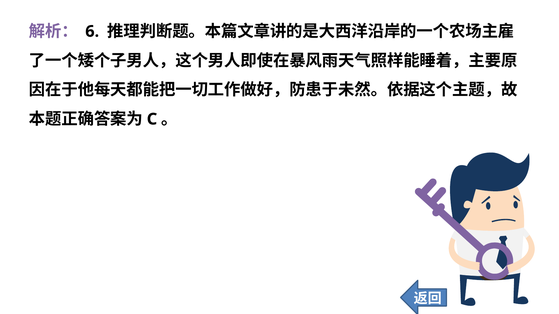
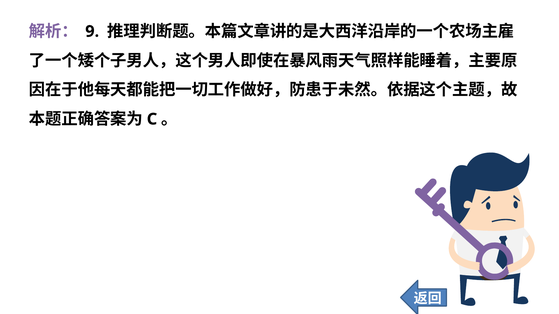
6: 6 -> 9 (92, 31)
